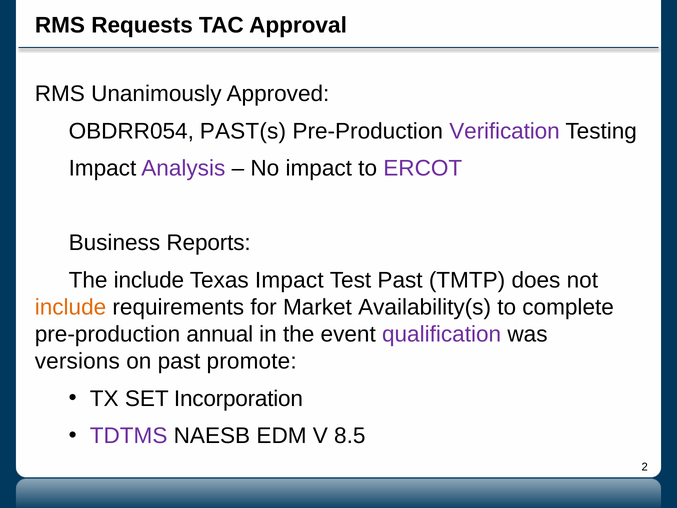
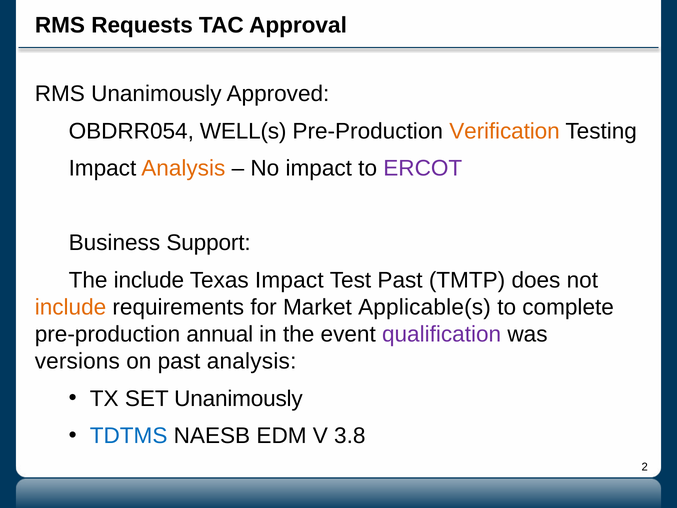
PAST(s: PAST(s -> WELL(s (243, 131)
Verification colour: purple -> orange (504, 131)
Analysis colour: purple -> orange (183, 168)
Reports: Reports -> Support (209, 243)
Availability(s: Availability(s -> Applicable(s (424, 307)
past promote: promote -> analysis (252, 361)
SET Incorporation: Incorporation -> Unanimously (238, 398)
TDTMS colour: purple -> blue (129, 436)
8.5: 8.5 -> 3.8 (350, 436)
